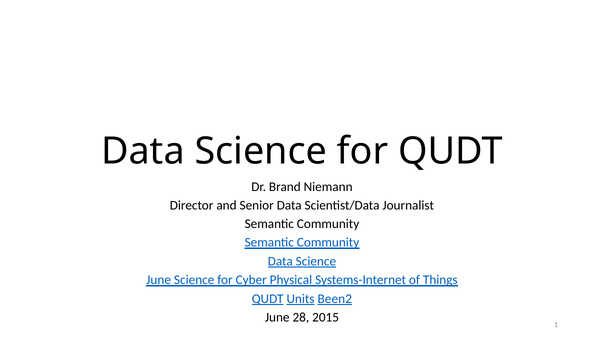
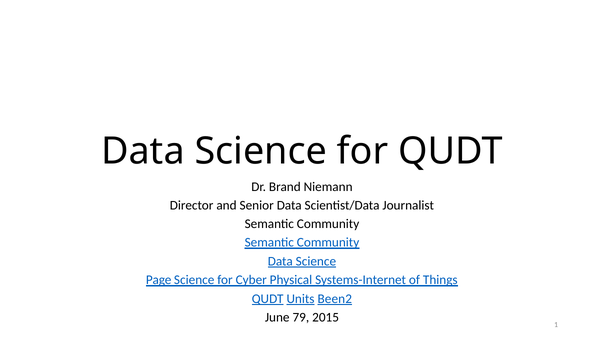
June: June -> Page (159, 280)
28: 28 -> 79 (301, 317)
